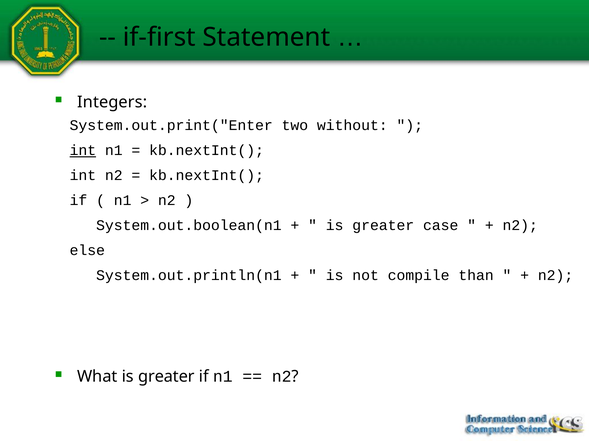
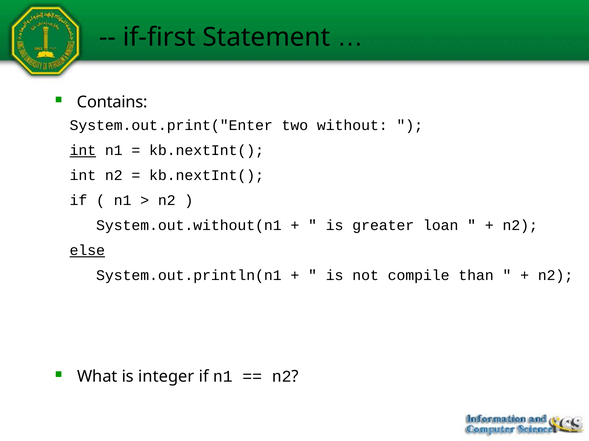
Integers: Integers -> Contains (112, 102)
System.out.boolean(n1: System.out.boolean(n1 -> System.out.without(n1 (189, 226)
case: case -> loan (441, 226)
else underline: none -> present (87, 251)
What is greater: greater -> integer (166, 377)
